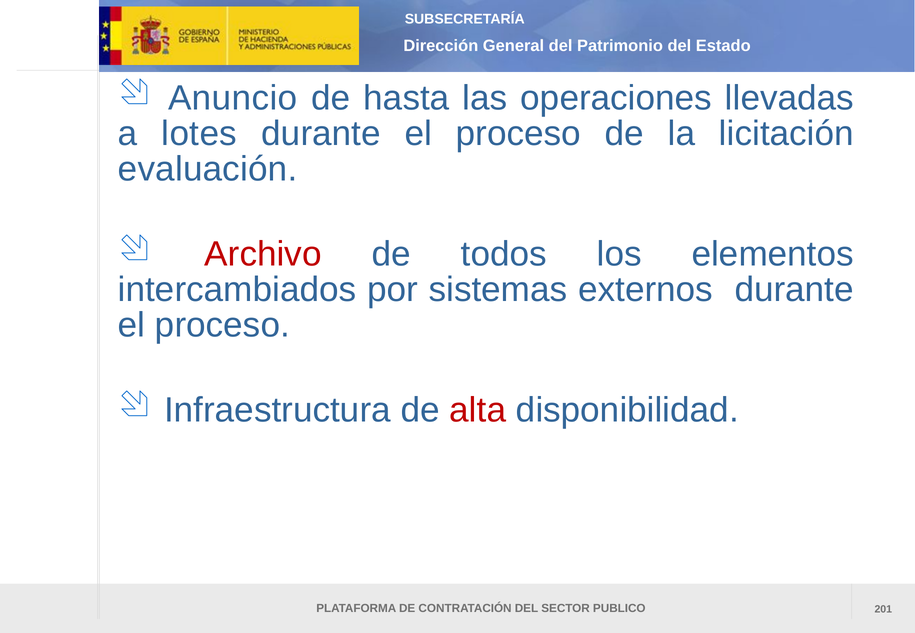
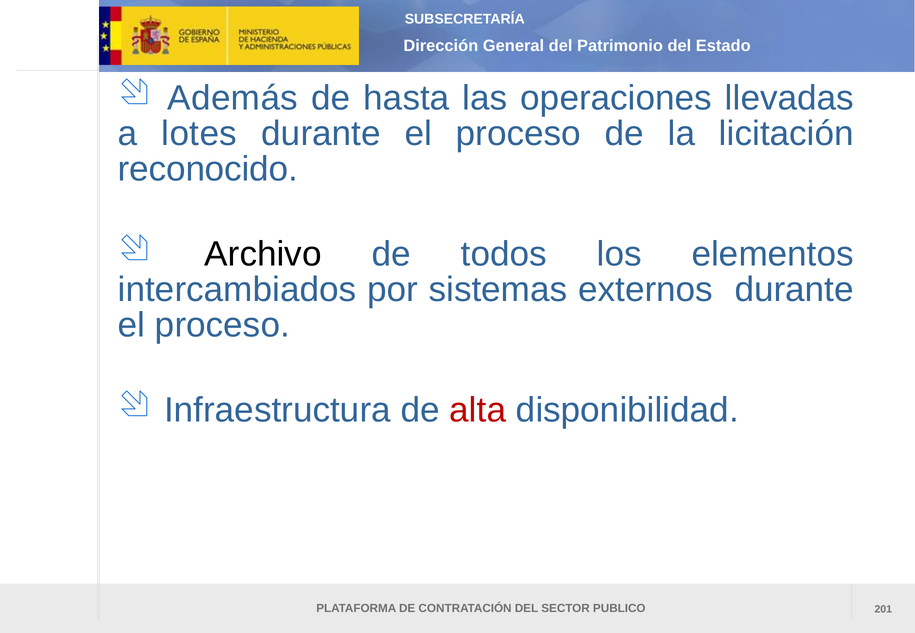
Anuncio: Anuncio -> Además (233, 98)
evaluación: evaluación -> reconocido (208, 169)
Archivo colour: red -> black (263, 254)
